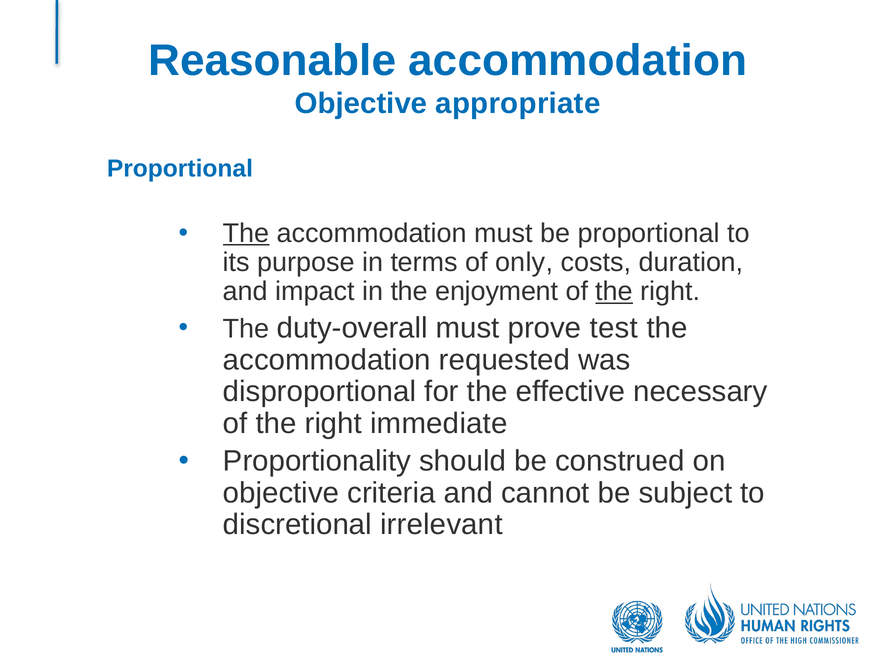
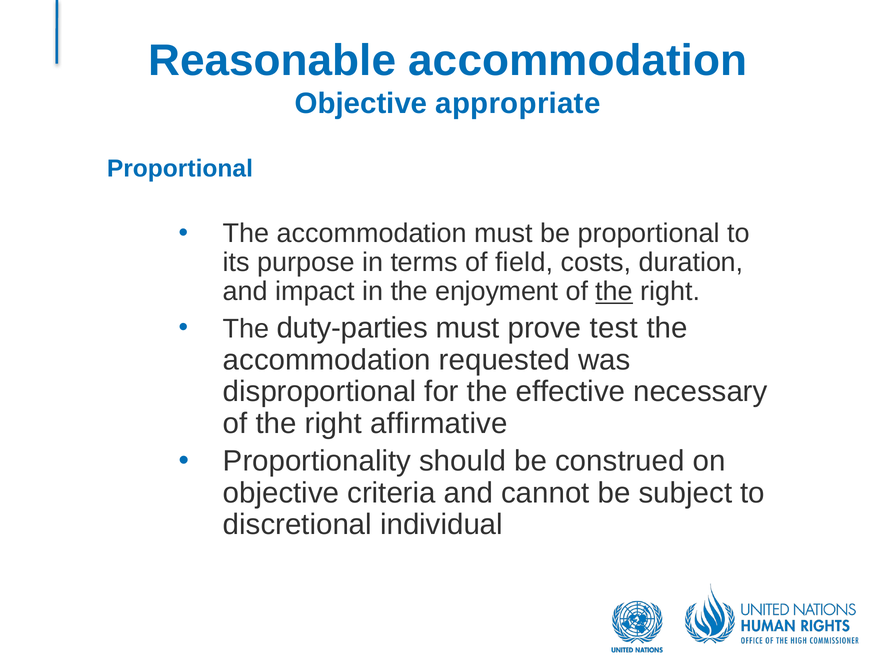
The underline: present -> none (246, 233)
only: only -> field (524, 262)
duty-overall: duty-overall -> duty-parties (352, 328)
immediate: immediate -> affirmative (439, 423)
irrelevant: irrelevant -> individual (441, 525)
